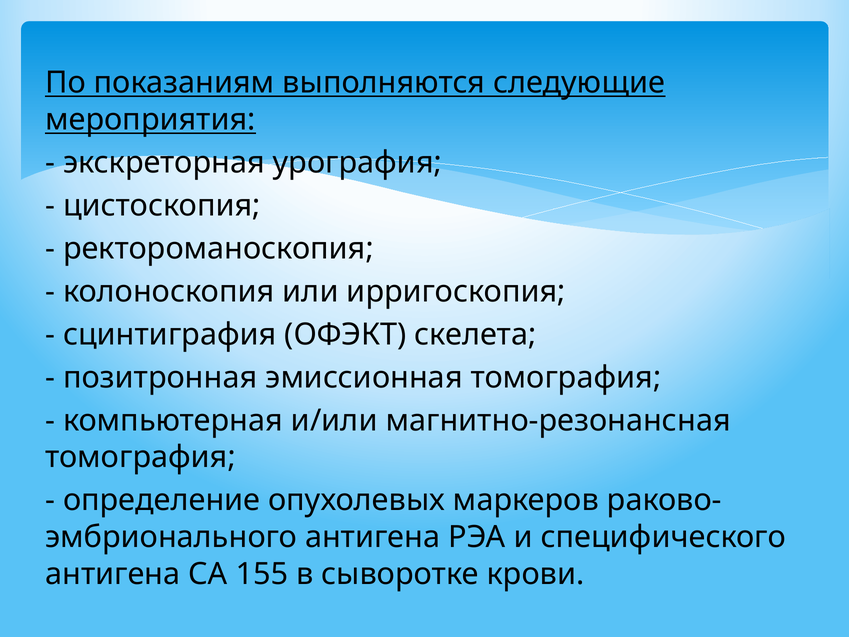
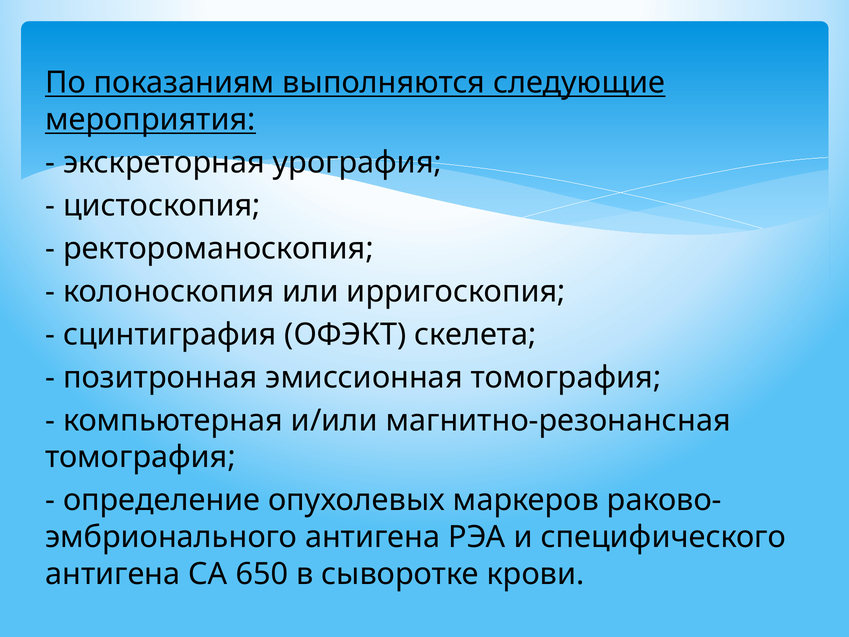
155: 155 -> 650 (262, 574)
